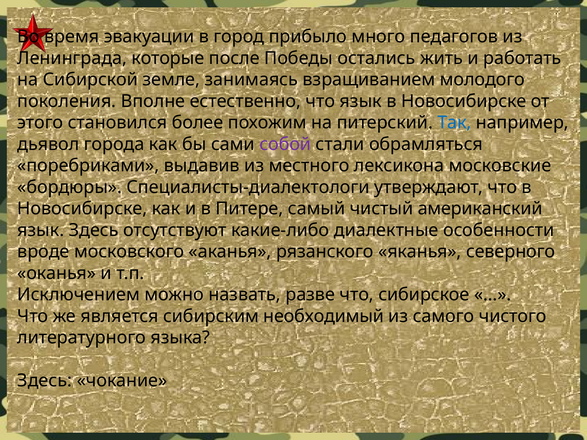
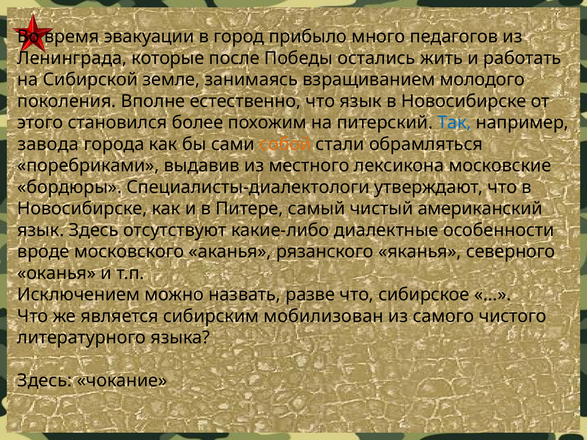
дьявол: дьявол -> завода (48, 144)
собой colour: purple -> orange (285, 144)
необходимый: необходимый -> мобилизован (324, 316)
